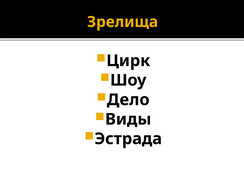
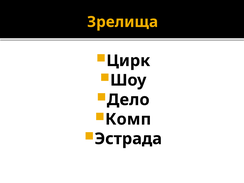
Виды: Виды -> Комп (128, 119)
